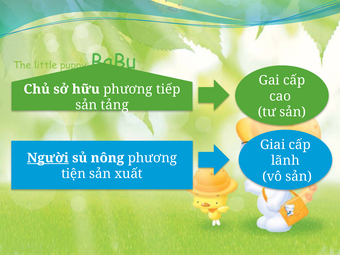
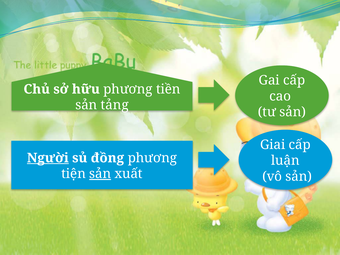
tiếp: tiếp -> tiền (168, 89)
nông: nông -> đồng (107, 158)
lãnh: lãnh -> luận (285, 161)
sản underline: none -> present (100, 174)
